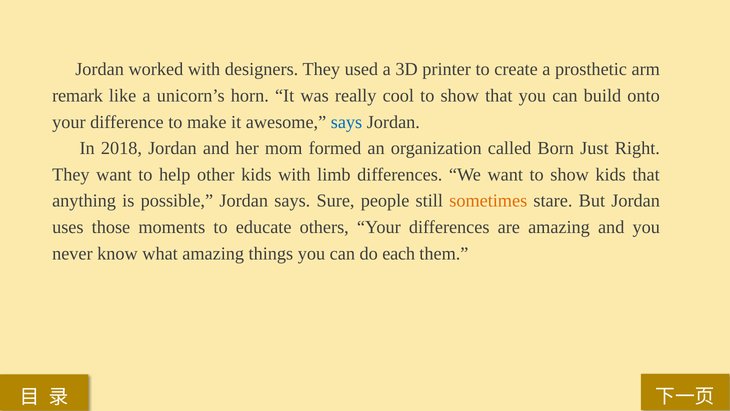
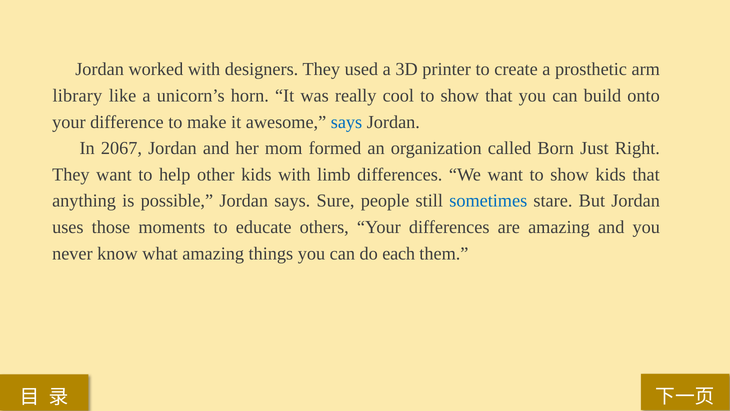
remark: remark -> library (77, 96)
2018: 2018 -> 2067 (121, 148)
sometimes colour: orange -> blue (488, 201)
